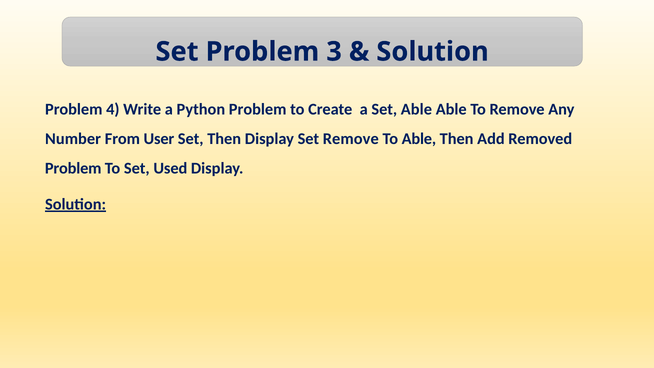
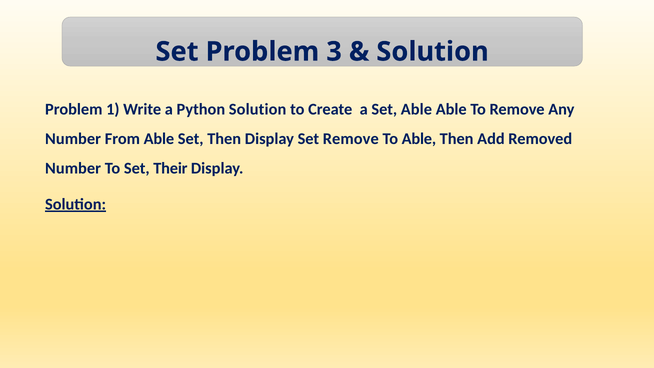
4: 4 -> 1 (113, 109)
Python Problem: Problem -> Solution (258, 109)
From User: User -> Able (159, 139)
Problem: Problem -> Number (73, 168)
Used: Used -> Their (170, 168)
